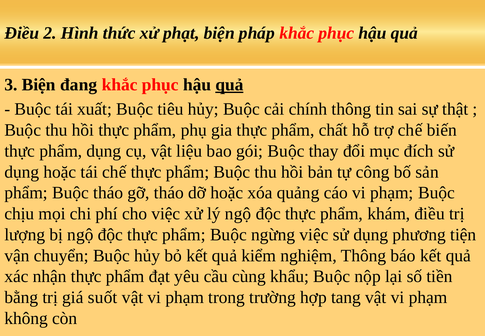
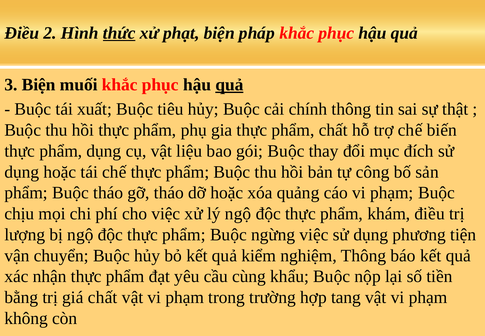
thức underline: none -> present (119, 33)
đang: đang -> muối (79, 85)
giá suốt: suốt -> chất (103, 297)
